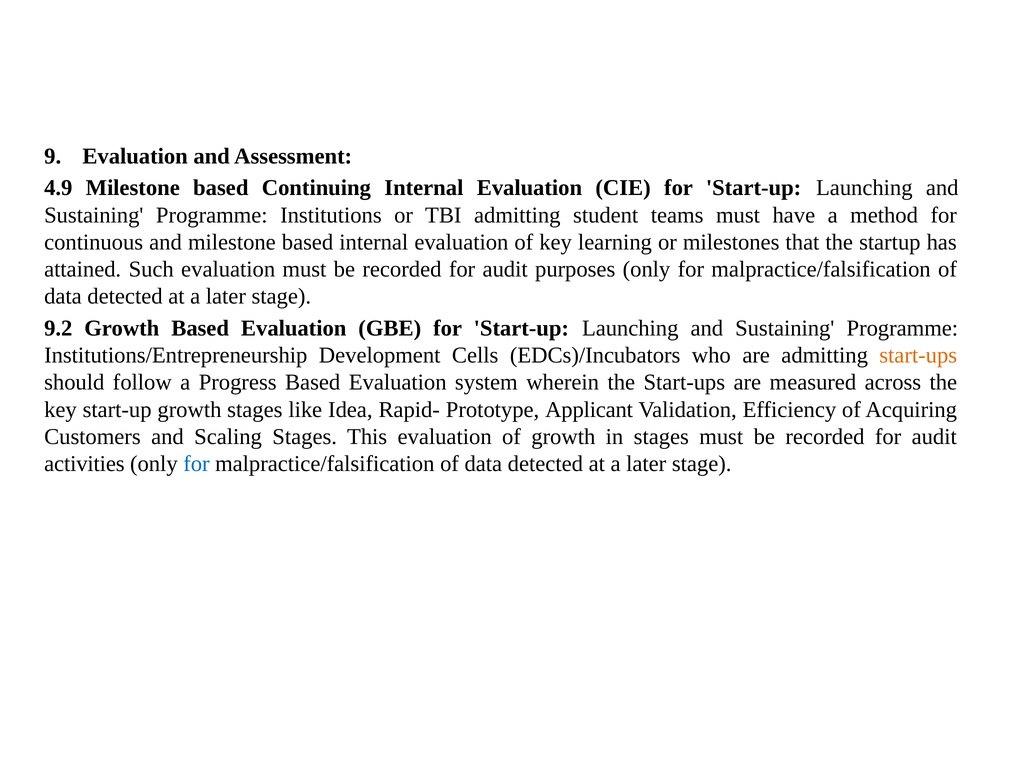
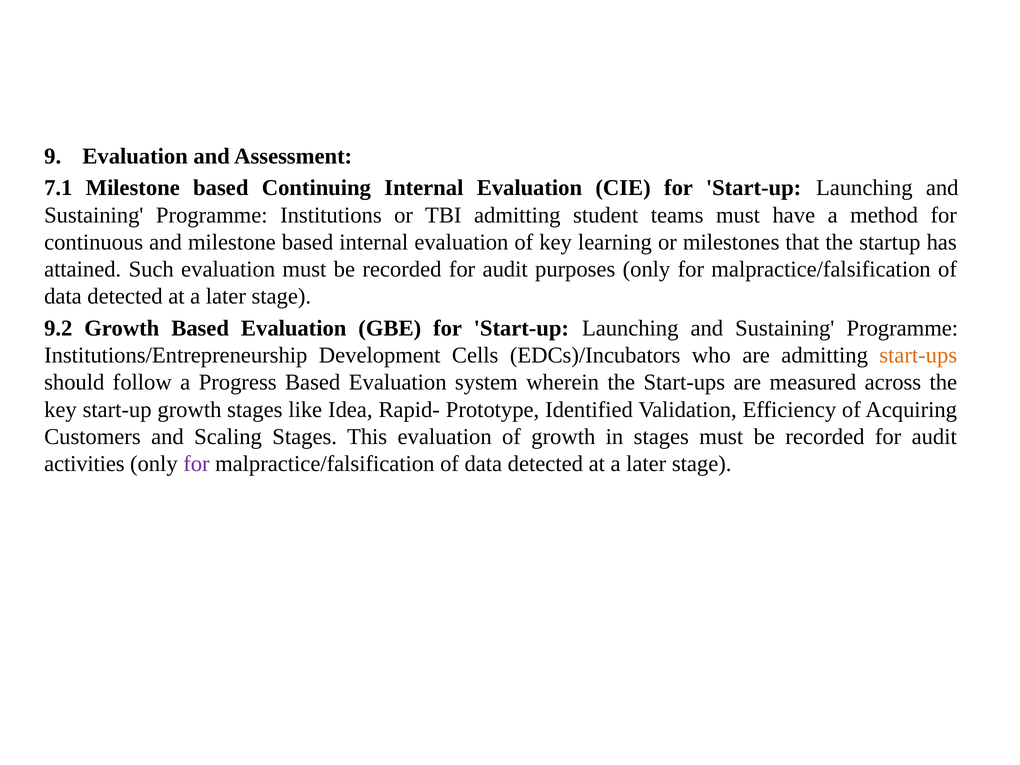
4.9: 4.9 -> 7.1 (58, 188)
Applicant: Applicant -> Identified (589, 410)
for colour: blue -> purple (196, 464)
